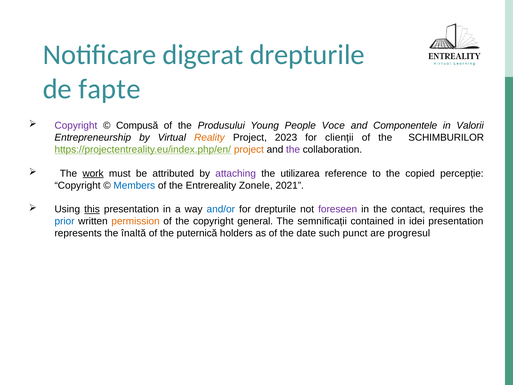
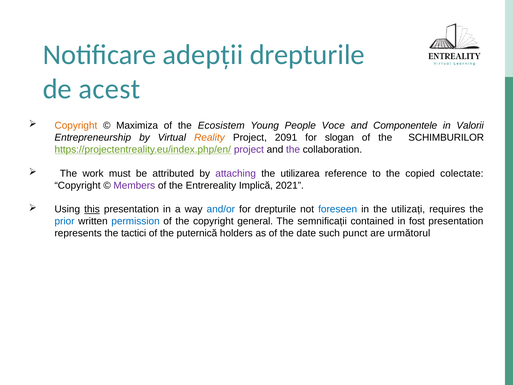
digerat: digerat -> adepții (203, 55)
fapte: fapte -> acest (109, 89)
Copyright colour: purple -> orange (76, 125)
Compusă: Compusă -> Maximiza (137, 125)
Produsului: Produsului -> Ecosistem (221, 125)
2023: 2023 -> 2091 (286, 137)
clienții: clienții -> slogan (339, 137)
project colour: orange -> purple (249, 149)
work underline: present -> none (93, 173)
percepție: percepție -> colectate (462, 173)
Members colour: blue -> purple (134, 185)
Zonele: Zonele -> Implică (256, 185)
foreseen colour: purple -> blue (338, 209)
contact: contact -> utilizați (408, 209)
permission colour: orange -> blue (136, 221)
idei: idei -> fost (417, 221)
înaltă: înaltă -> tactici (134, 233)
progresul: progresul -> următorul (409, 233)
